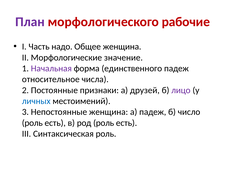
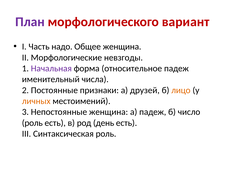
рабочие: рабочие -> вариант (186, 22)
значение: значение -> невзгоды (123, 57)
единственного: единственного -> относительное (132, 68)
относительное: относительное -> именительный (51, 79)
лицо colour: purple -> orange (181, 90)
личных colour: blue -> orange (36, 101)
род роль: роль -> день (104, 123)
